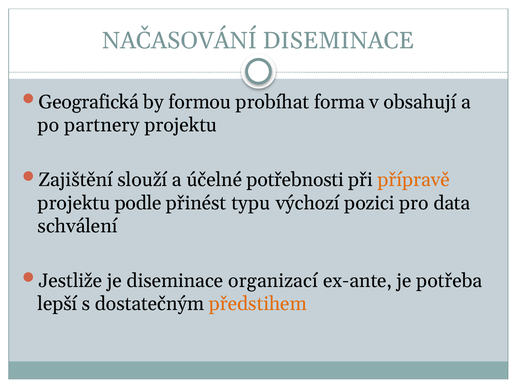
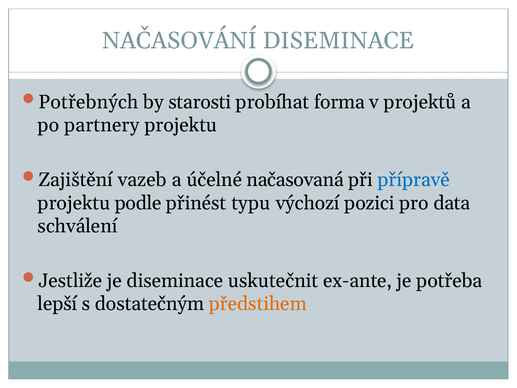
Geografická: Geografická -> Potřebných (89, 102)
formou: formou -> starosti (200, 102)
obsahují: obsahují -> projektů (420, 102)
slouží: slouží -> vazeb (142, 180)
potřebnosti: potřebnosti -> načasovaná (295, 180)
přípravě colour: orange -> blue (414, 180)
organizací: organizací -> uskutečnit (273, 280)
